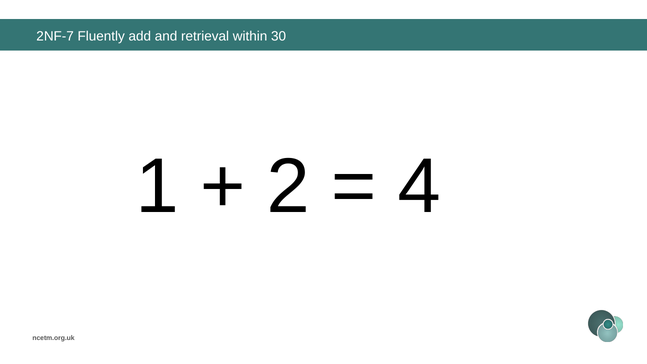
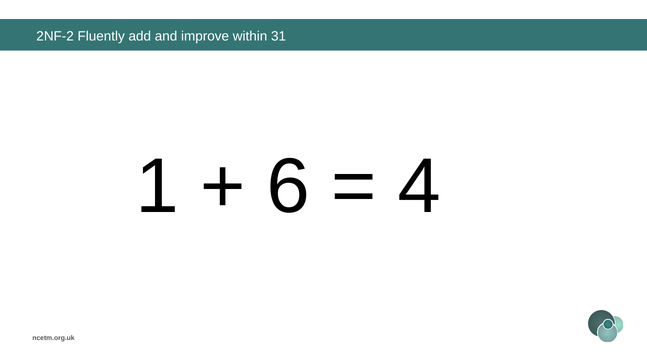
2NF-7: 2NF-7 -> 2NF-2 (55, 36)
retrieval: retrieval -> improve (205, 36)
30: 30 -> 31 (279, 36)
2: 2 -> 6 (288, 187)
